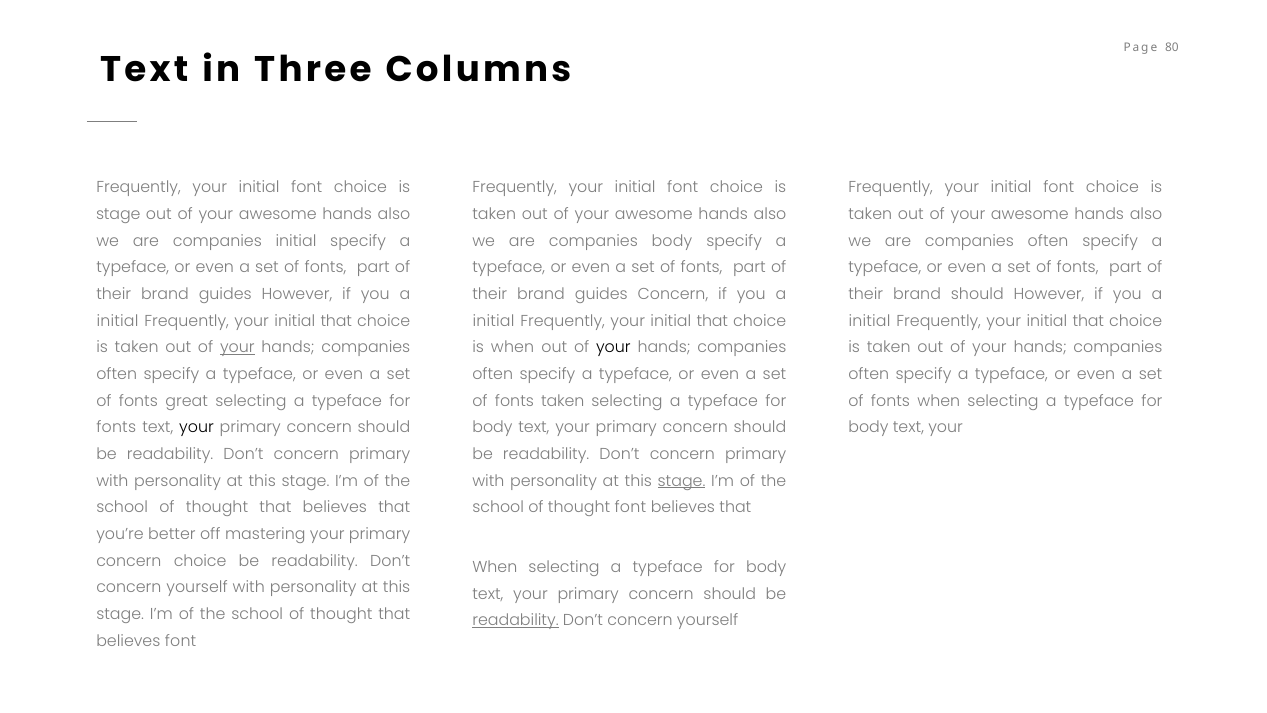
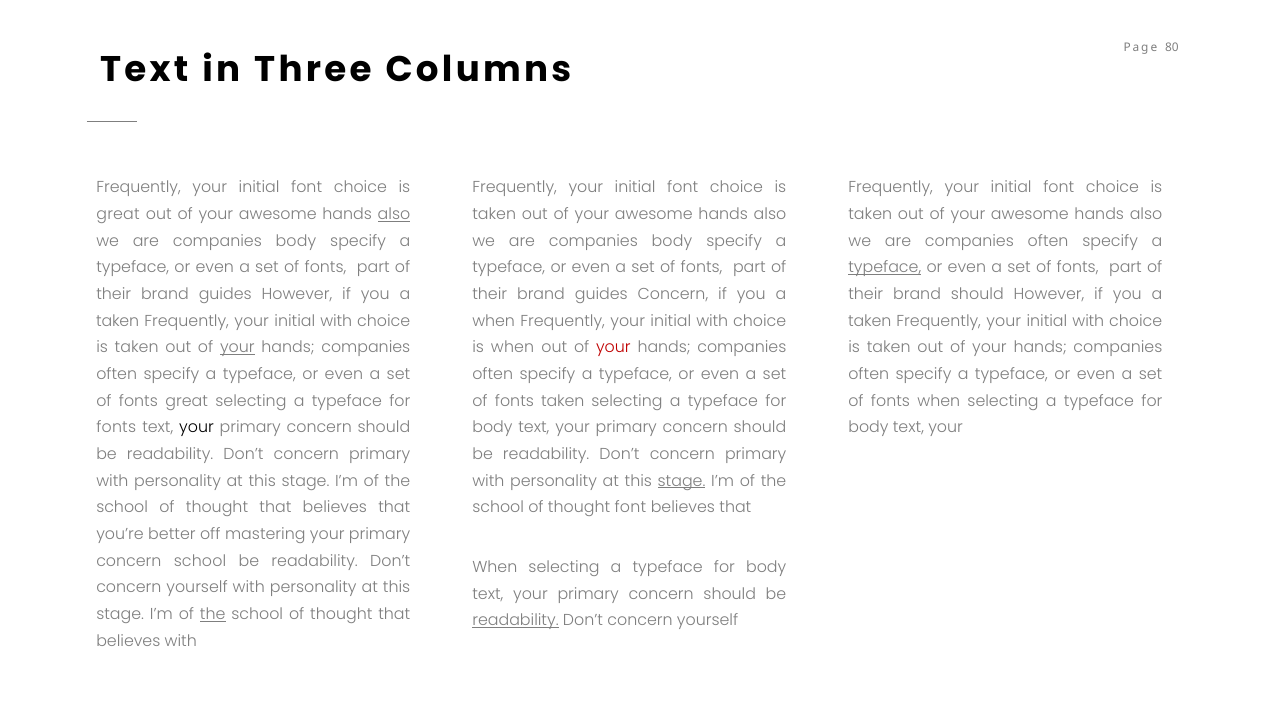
stage: stage -> great (118, 214)
also underline: none -> present (394, 214)
initial: initial -> body (296, 241)
typeface underline: none -> present (885, 267)
initial: initial -> taken (118, 321)
that: that -> with (336, 321)
initial: initial -> when (494, 321)
that: that -> with (712, 321)
initial: initial -> taken (870, 321)
that: that -> with (1088, 321)
your colour: black -> red (613, 348)
concern choice: choice -> school (200, 561)
the underline: none -> present (213, 614)
believes font: font -> with (181, 641)
